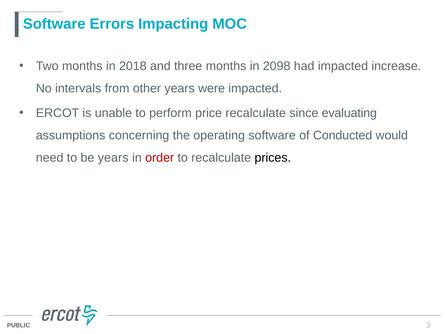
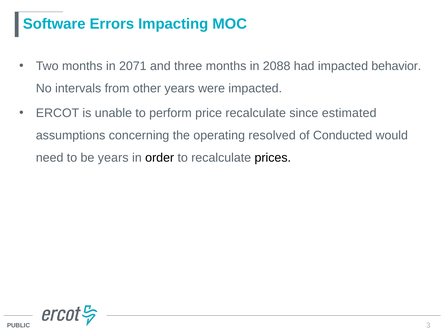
2018: 2018 -> 2071 (133, 66)
2098: 2098 -> 2088 (277, 66)
increase: increase -> behavior (396, 66)
evaluating: evaluating -> estimated (349, 113)
operating software: software -> resolved (272, 135)
order colour: red -> black (160, 158)
